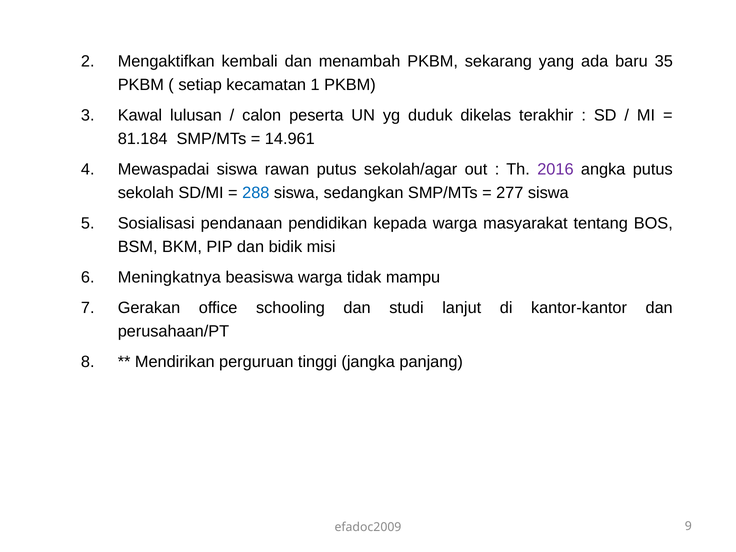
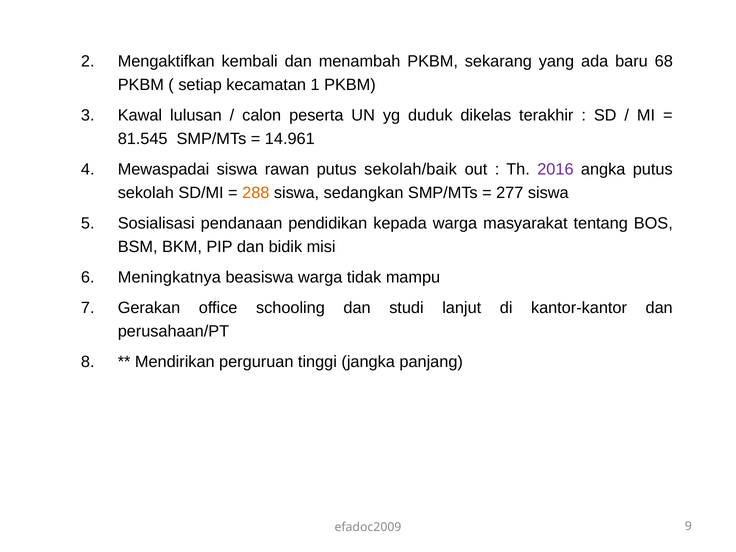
35: 35 -> 68 (664, 61)
81.184: 81.184 -> 81.545 (143, 139)
sekolah/agar: sekolah/agar -> sekolah/baik (411, 170)
288 colour: blue -> orange (256, 193)
